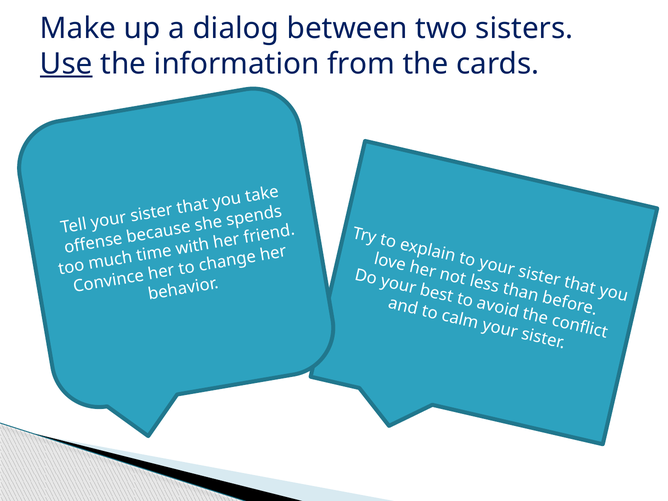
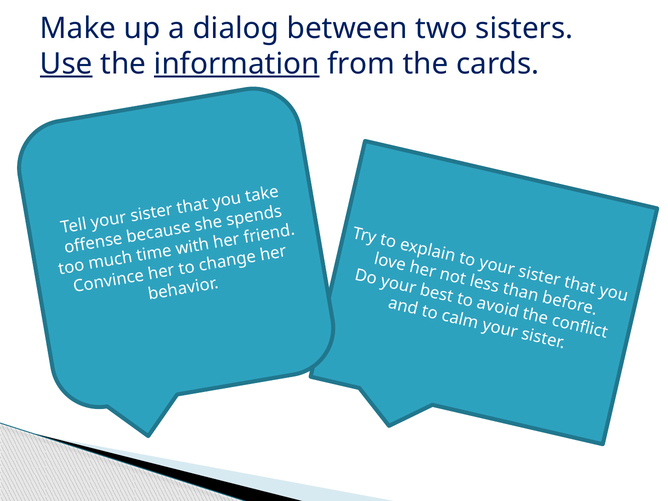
information underline: none -> present (237, 64)
